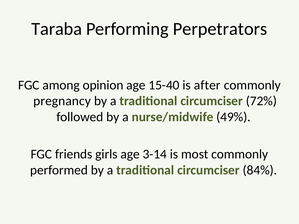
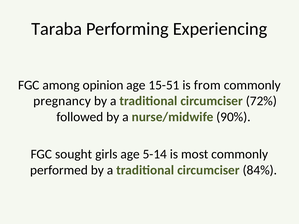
Perpetrators: Perpetrators -> Experiencing (220, 29)
15-40: 15-40 -> 15-51 (164, 85)
after: after -> from (207, 85)
49%: 49% -> 90% (233, 117)
friends: friends -> sought (74, 154)
3-14: 3-14 -> 5-14 (155, 154)
